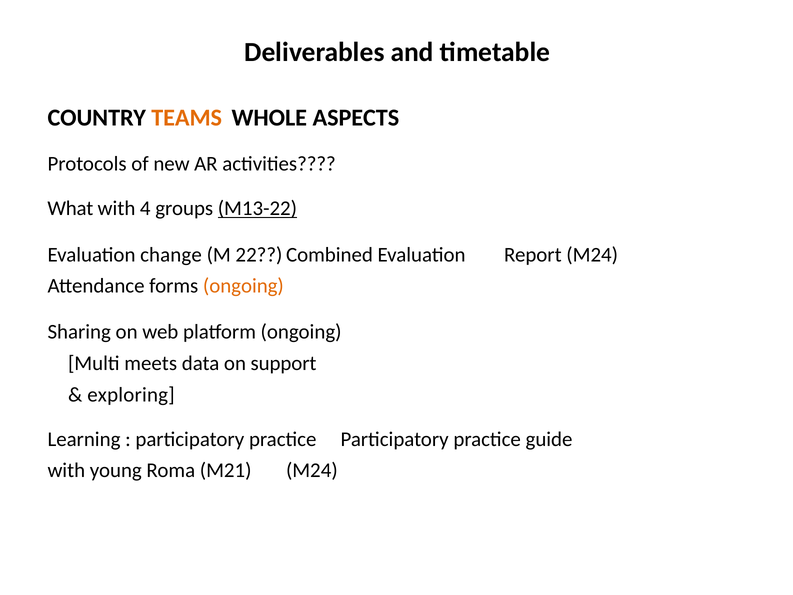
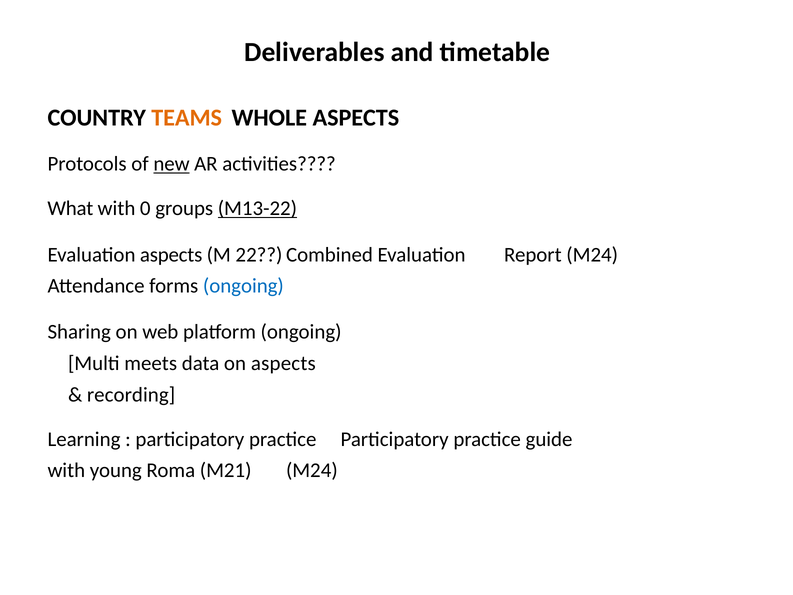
new underline: none -> present (171, 164)
4: 4 -> 0 (145, 208)
Evaluation change: change -> aspects (171, 255)
ongoing colour: orange -> blue (243, 286)
on support: support -> aspects (283, 363)
exploring: exploring -> recording (131, 394)
